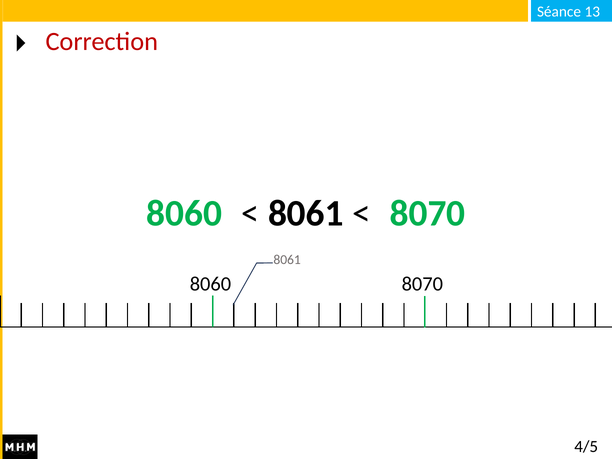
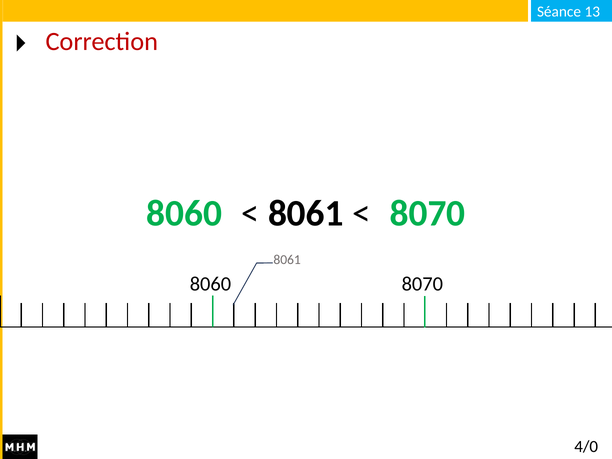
4/5: 4/5 -> 4/0 (586, 447)
